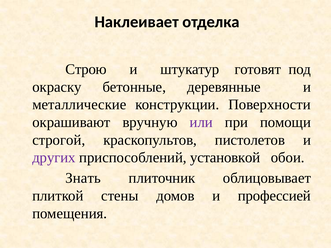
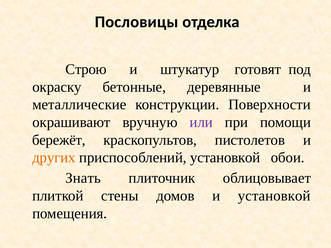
Наклеивает: Наклеивает -> Пословицы (137, 22)
строгой: строгой -> бережёт (59, 140)
других colour: purple -> orange (54, 158)
и профессией: профессией -> установкой (274, 196)
